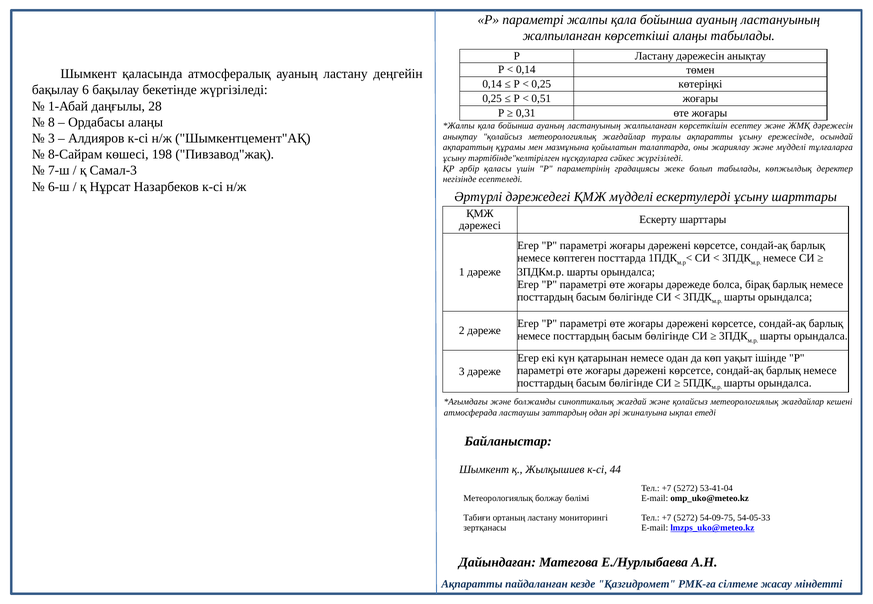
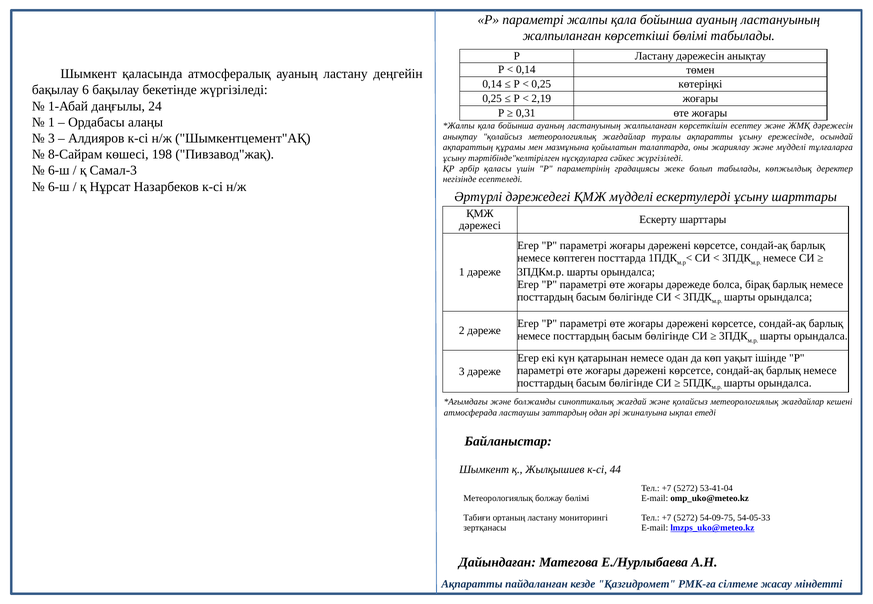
көрсеткіші алаңы: алаңы -> бөлімі (690, 36)
0,51: 0,51 -> 2,19 (541, 99)
28: 28 -> 24 (155, 106)
8: 8 -> 1 (51, 122)
7-ш: 7-ш -> 6-ш (59, 171)
